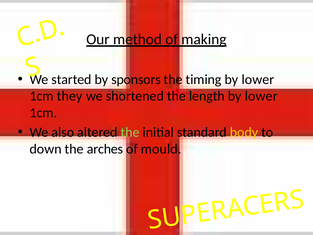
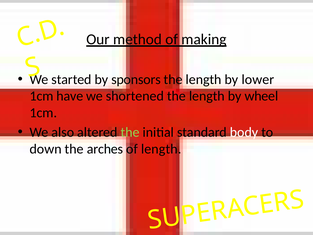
timing: timing -> length (204, 79)
they: they -> have (70, 96)
length by lower: lower -> wheel (261, 96)
body colour: yellow -> white (244, 132)
of mould: mould -> length (161, 149)
